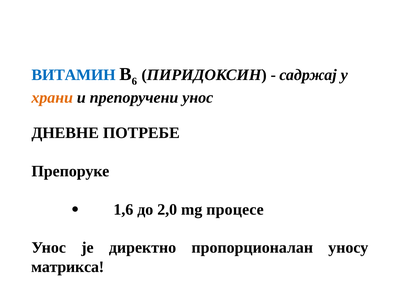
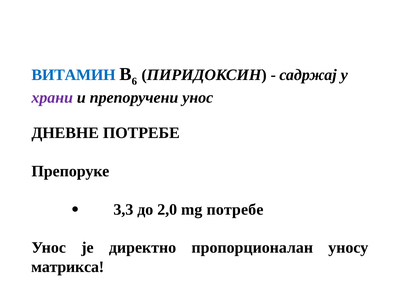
храни colour: orange -> purple (52, 98)
1,6: 1,6 -> 3,3 (123, 210)
mg процесе: процесе -> потребе (235, 210)
